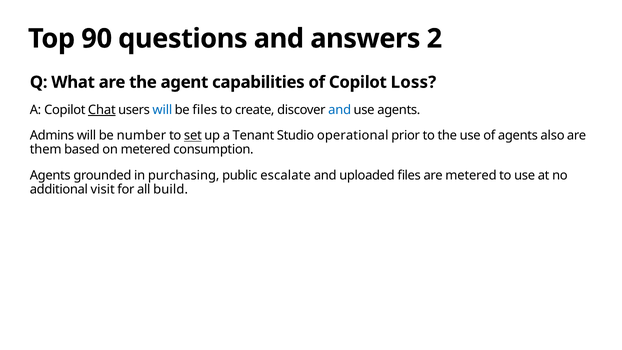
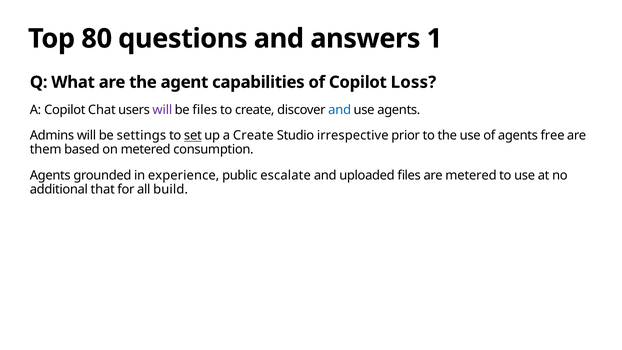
90: 90 -> 80 (97, 39)
2: 2 -> 1 (434, 39)
Chat underline: present -> none (102, 110)
will colour: blue -> purple (162, 110)
number: number -> settings (141, 136)
a Tenant: Tenant -> Create (253, 136)
operational: operational -> irrespective (353, 136)
also: also -> free (553, 136)
purchasing: purchasing -> experience (184, 175)
visit: visit -> that (103, 189)
